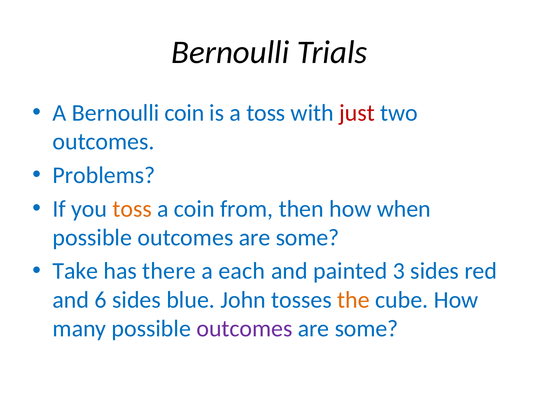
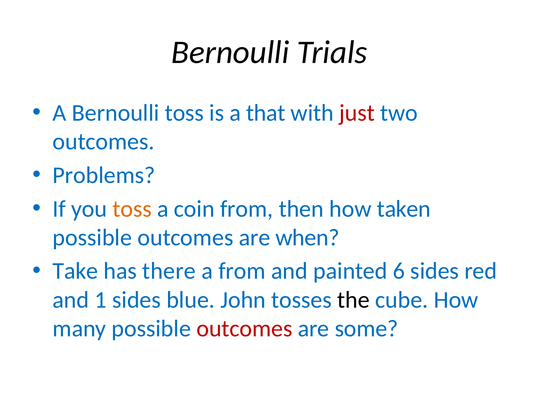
Bernoulli coin: coin -> toss (184, 113)
a toss: toss -> that (266, 113)
when: when -> taken (404, 209)
some: some -> when (308, 238)
a each: each -> from (242, 271)
3: 3 -> 6 (399, 271)
6: 6 -> 1 (101, 300)
the colour: orange -> black (353, 300)
outcomes colour: purple -> red (244, 329)
